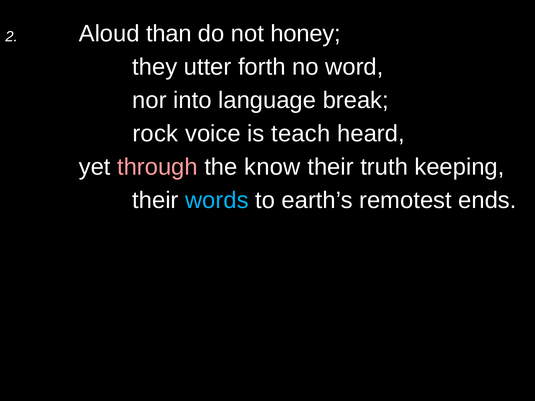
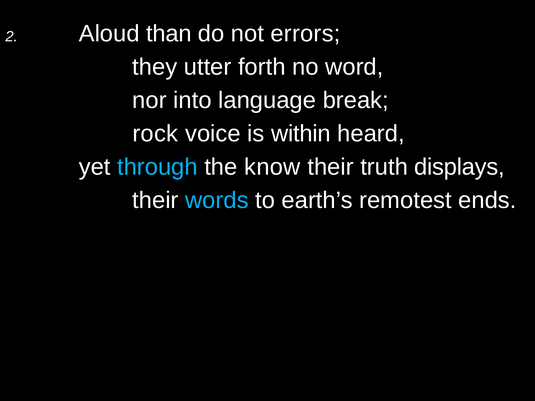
honey: honey -> errors (305, 34)
teach: teach -> within (301, 134)
through colour: pink -> light blue (157, 167)
keeping: keeping -> displays (460, 167)
